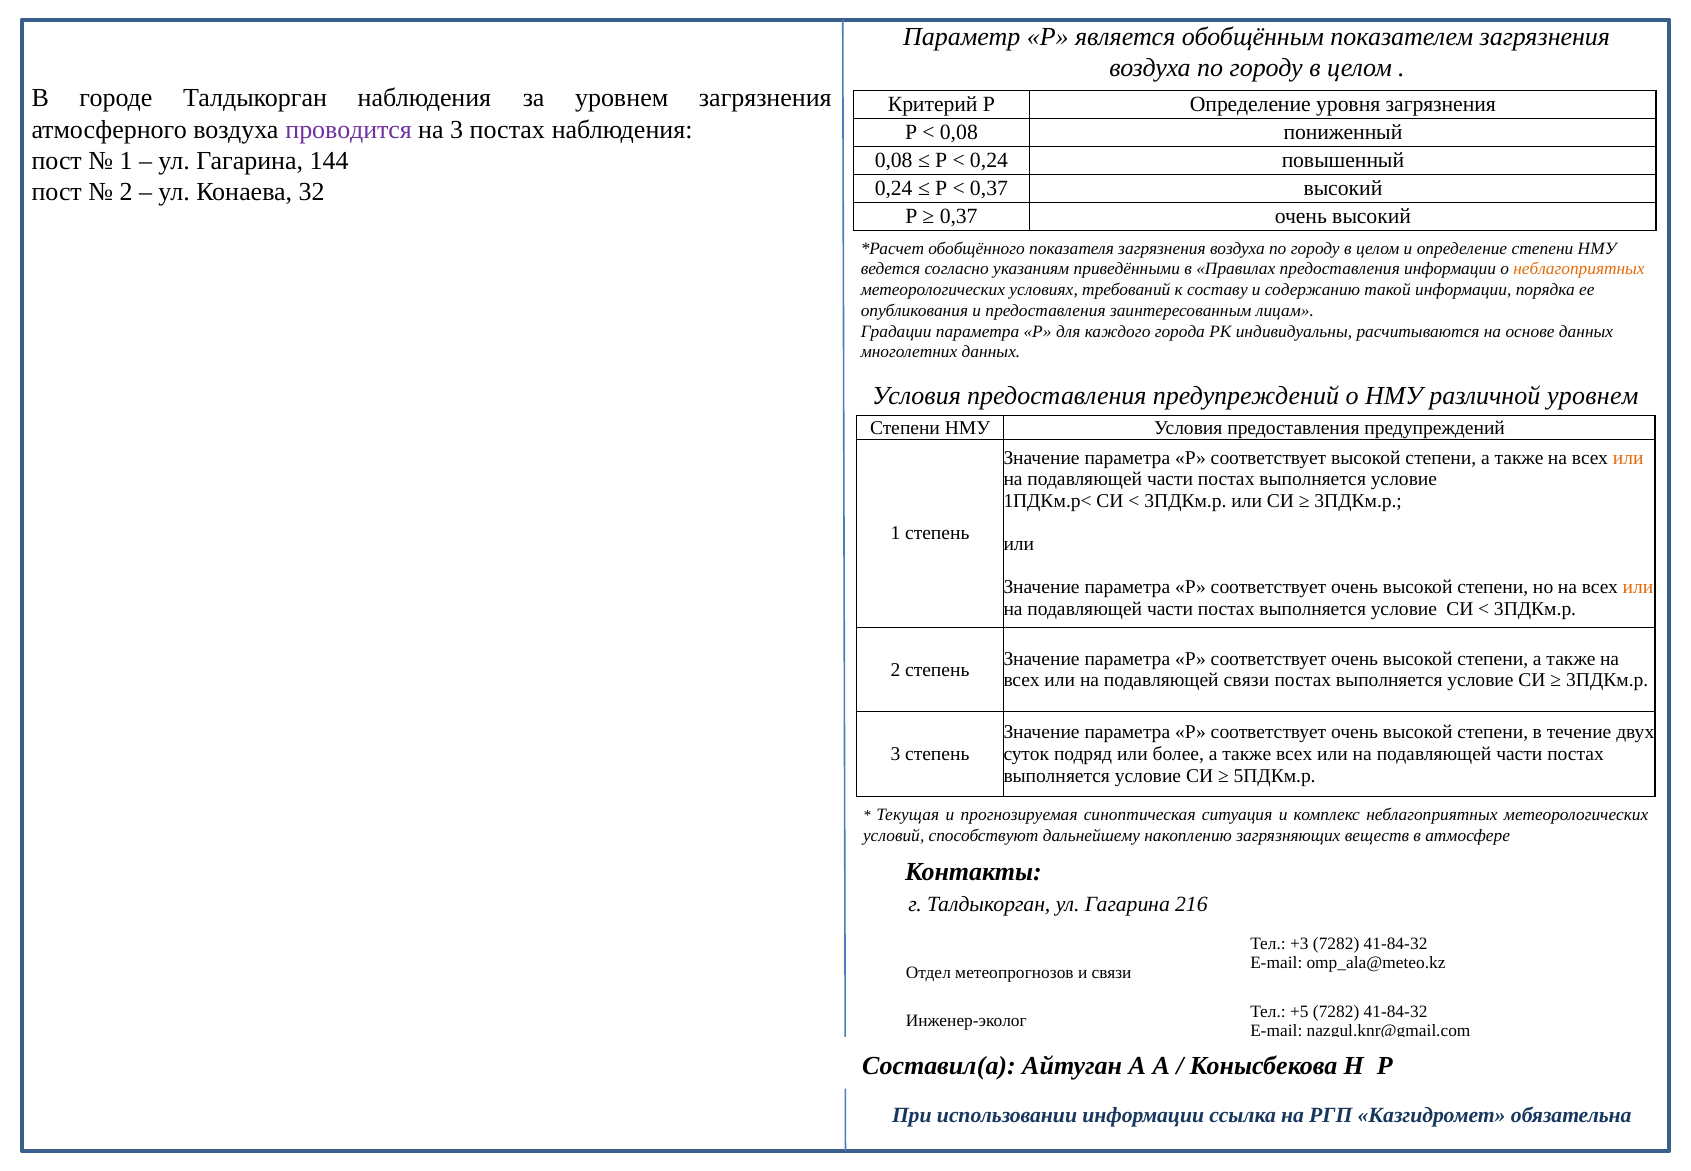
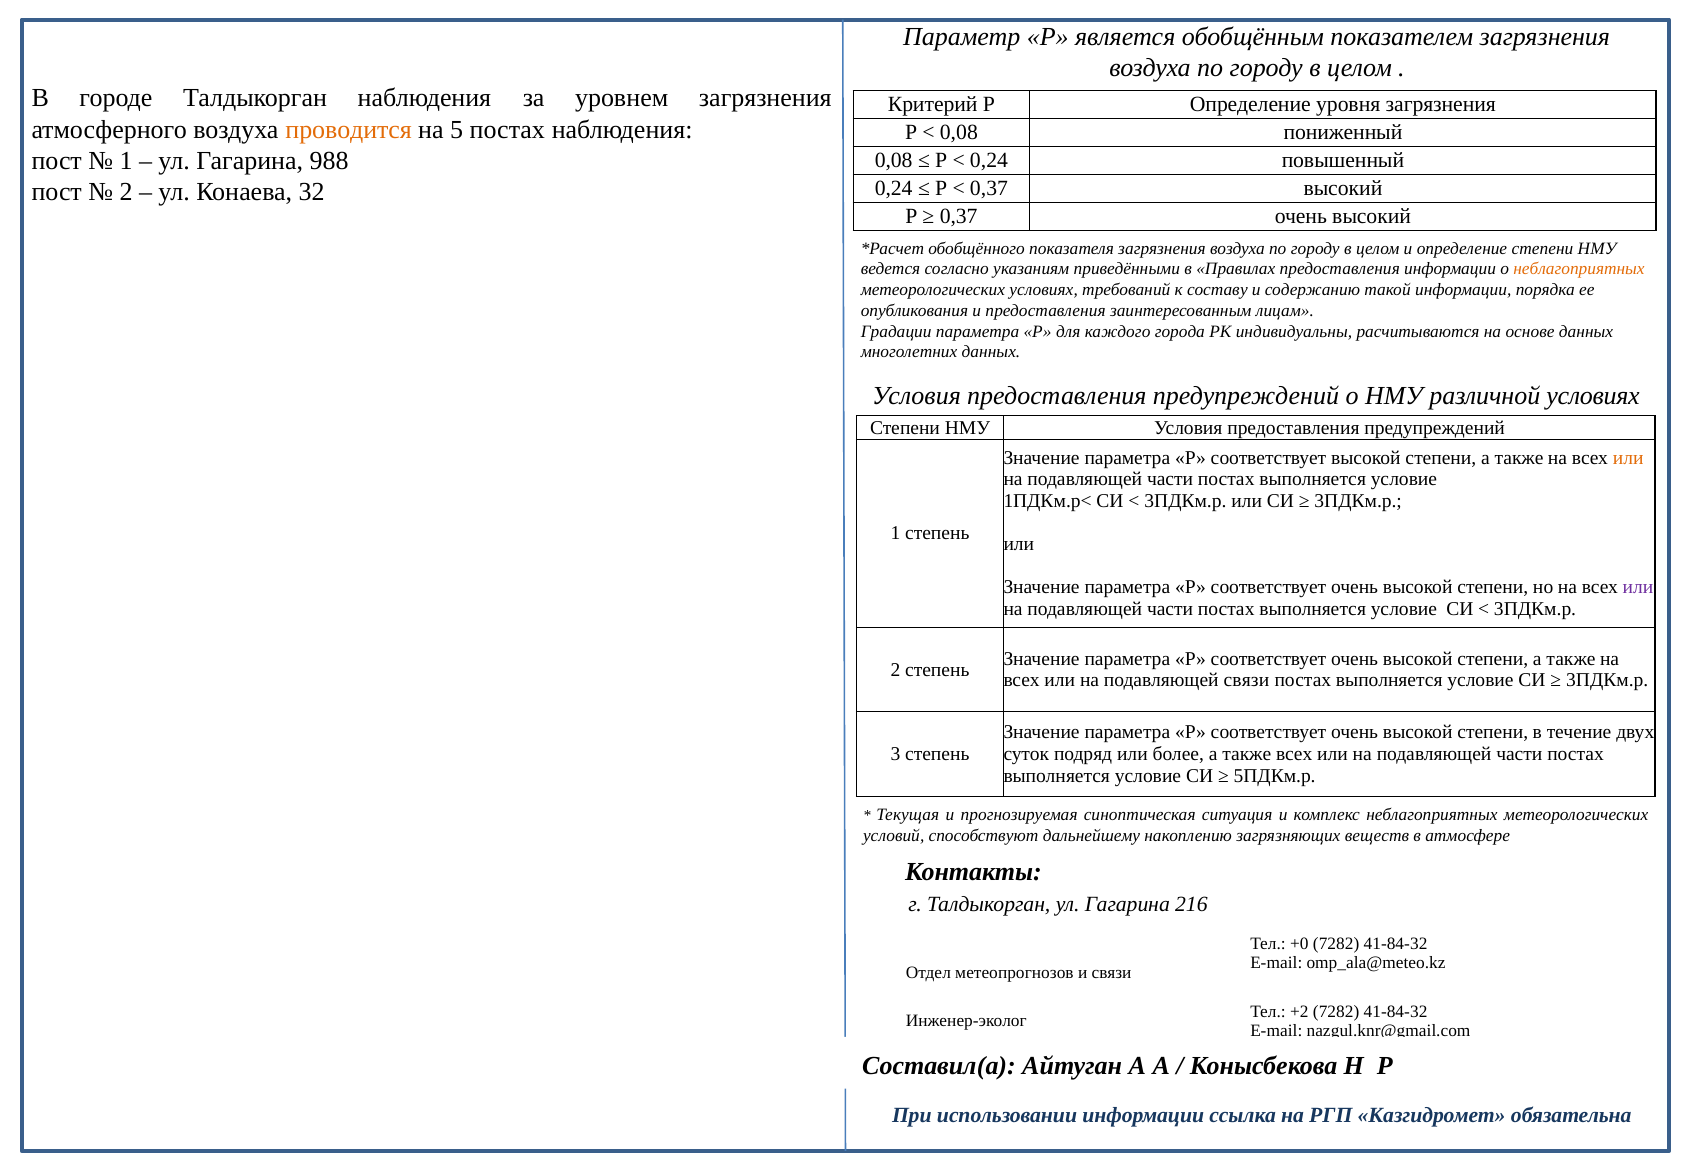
проводится colour: purple -> orange (349, 129)
на 3: 3 -> 5 (457, 129)
144: 144 -> 988 (329, 161)
различной уровнем: уровнем -> условиях (1593, 396)
или colour: orange -> purple (1638, 587)
+3: +3 -> +0 (1299, 944)
+5: +5 -> +2 (1299, 1011)
